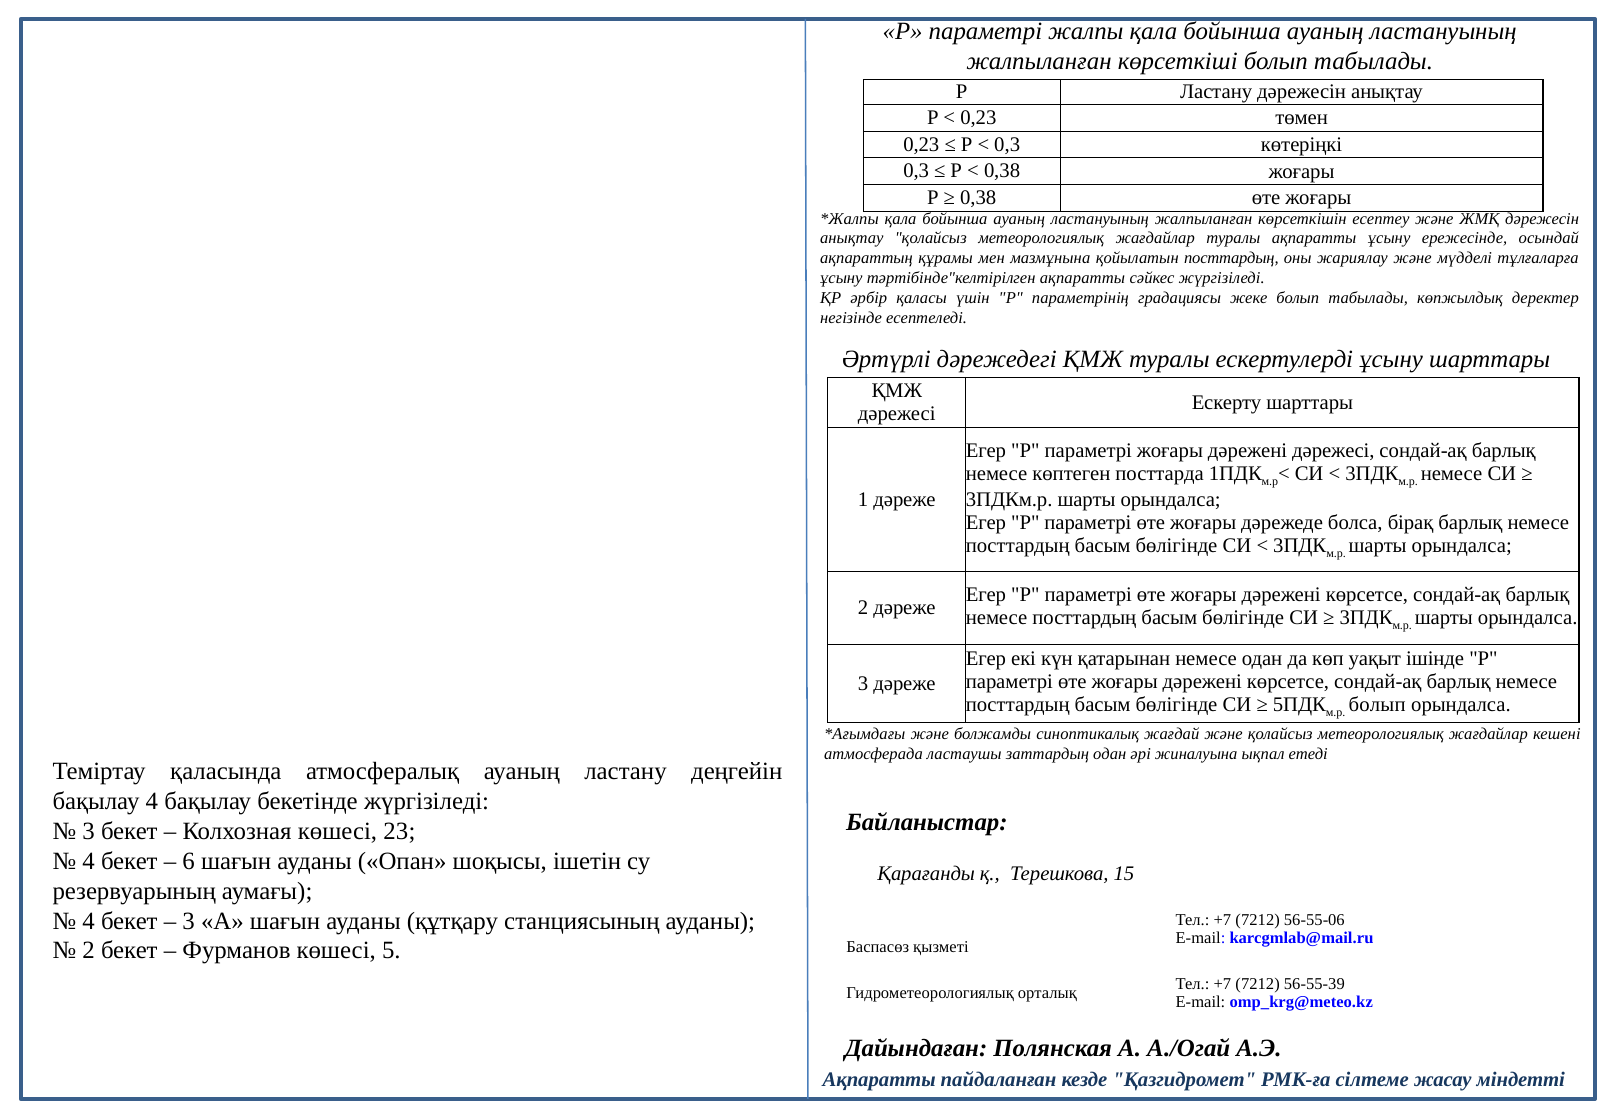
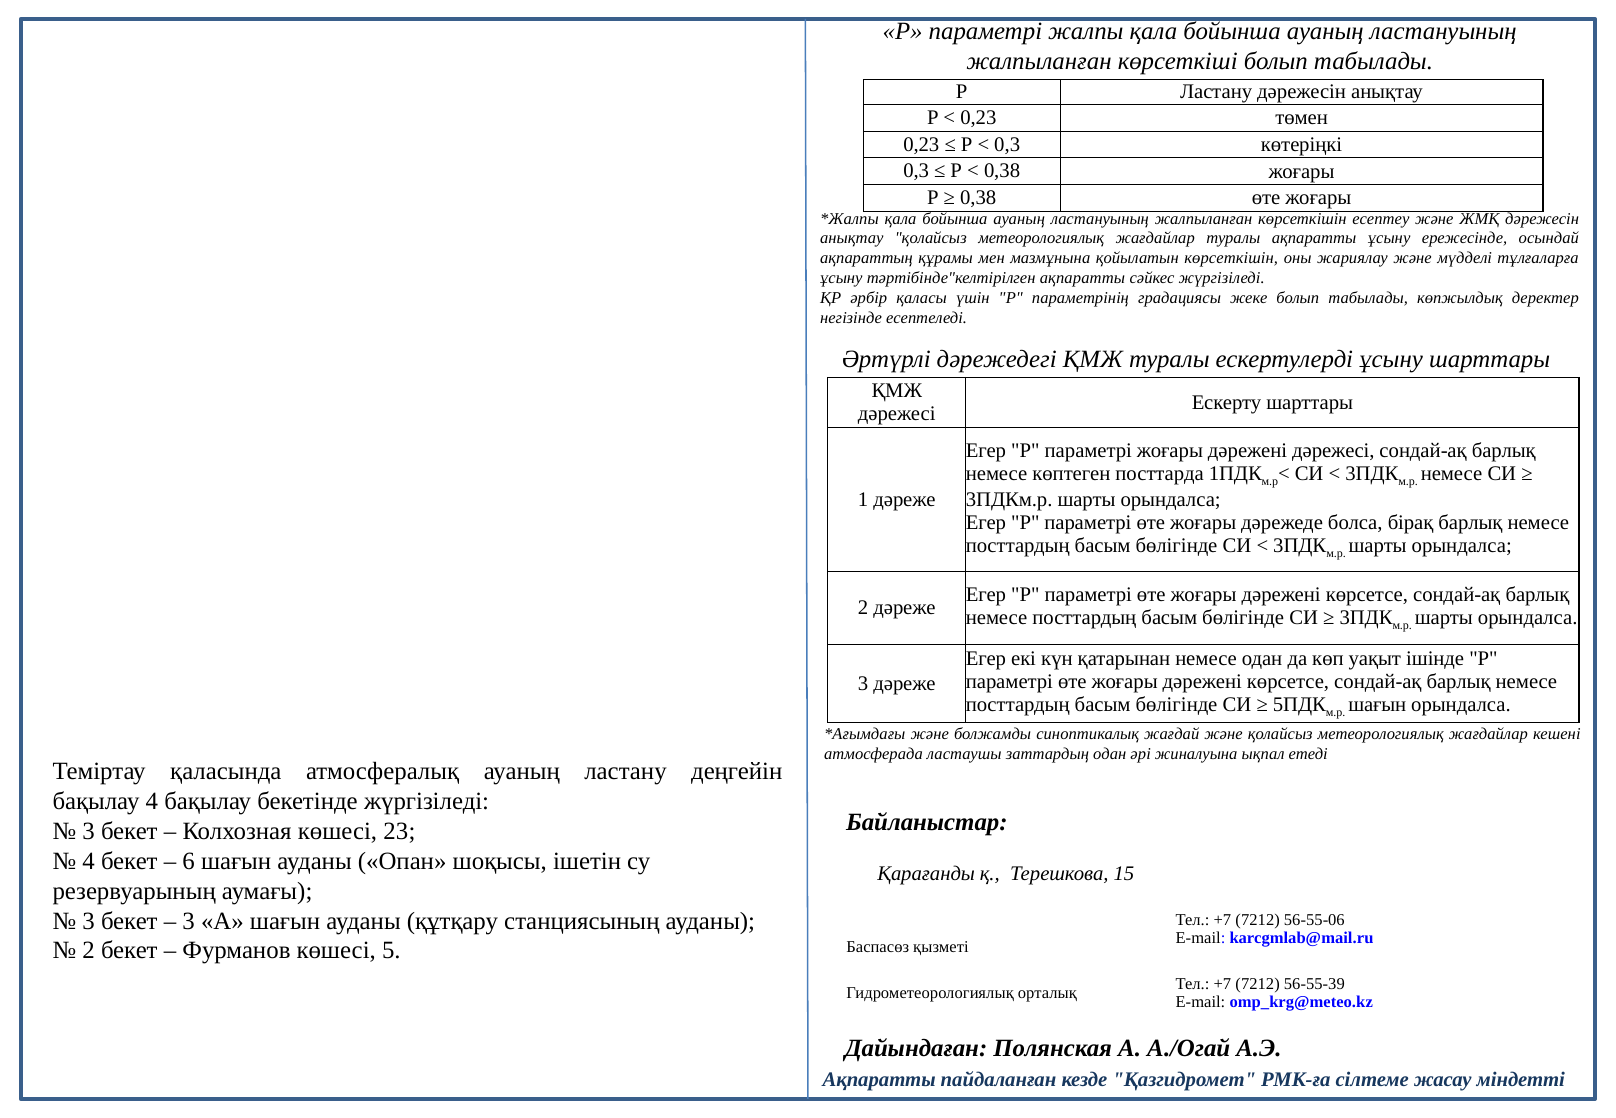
қойылатын посттардың: посттардың -> көрсеткішін (1231, 259)
болып: болып -> шағын (1377, 705)
4: 4 -> 3 (89, 921)
